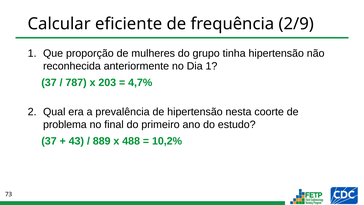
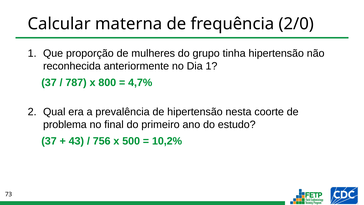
eficiente: eficiente -> materna (129, 24)
2/9: 2/9 -> 2/0 (296, 24)
203: 203 -> 800 (107, 82)
889: 889 -> 756 (102, 141)
488: 488 -> 500 (131, 141)
